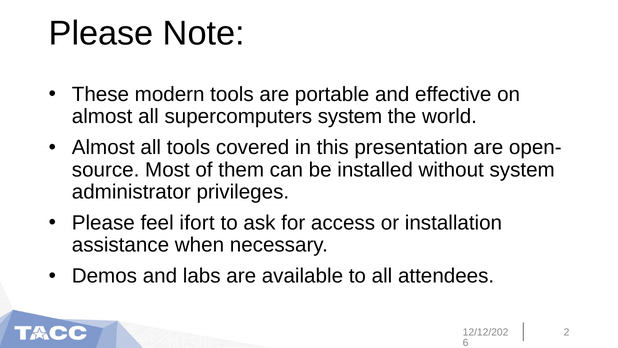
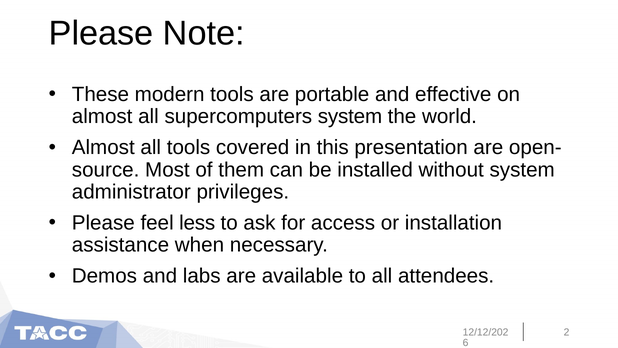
ifort: ifort -> less (197, 223)
